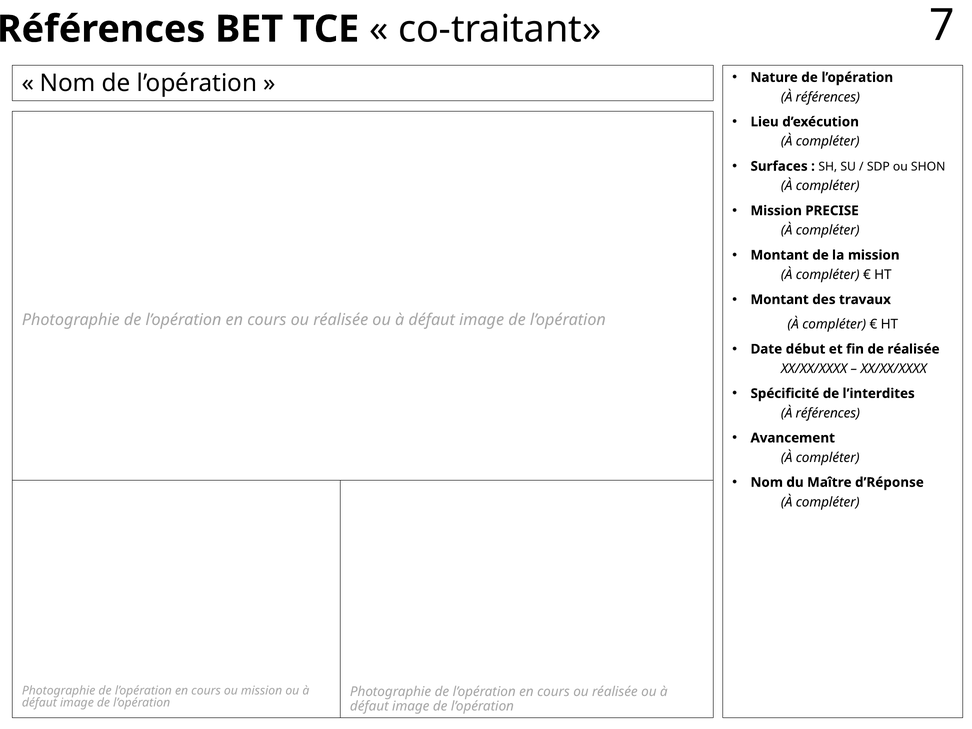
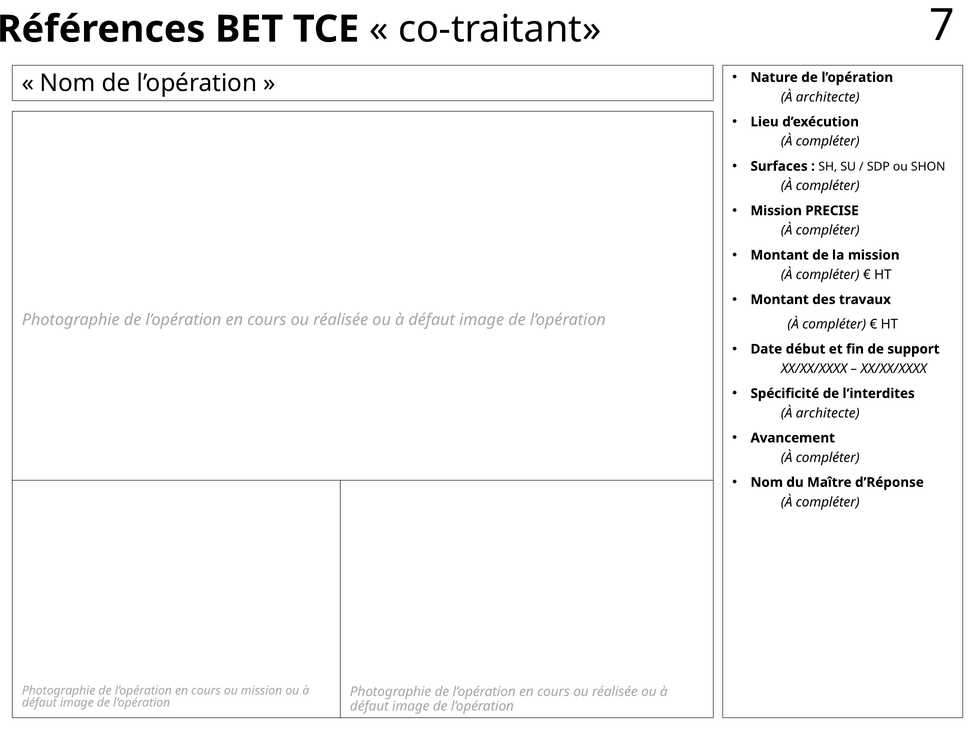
références: références -> architecte (828, 97)
de réalisée: réalisée -> support (913, 349)
références: références -> architecte (828, 413)
